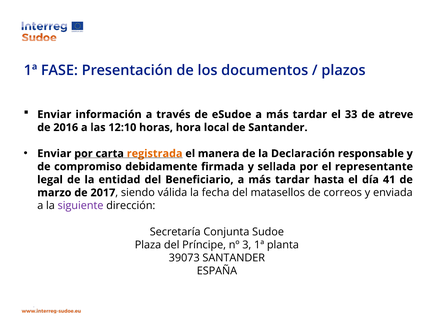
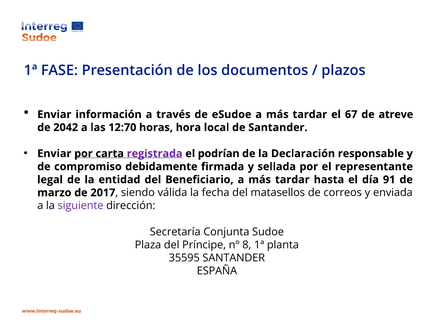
33: 33 -> 67 (351, 114)
2016: 2016 -> 2042 (66, 127)
12:10: 12:10 -> 12:70 (122, 127)
registrada colour: orange -> purple (155, 153)
manera: manera -> podrían (219, 153)
41: 41 -> 91 (389, 179)
3: 3 -> 8 (247, 244)
39073: 39073 -> 35595 (184, 257)
